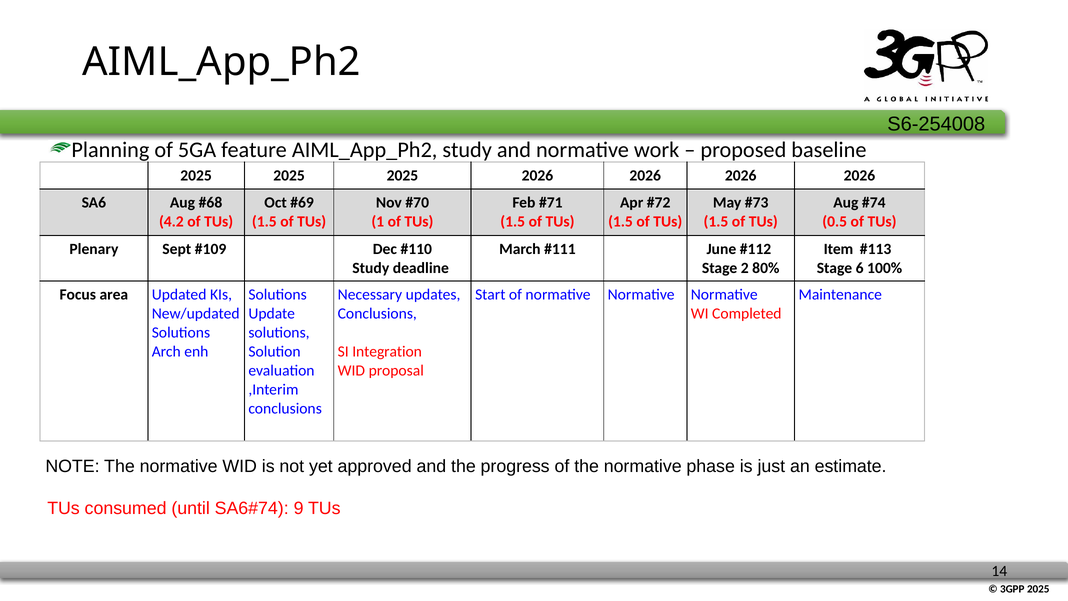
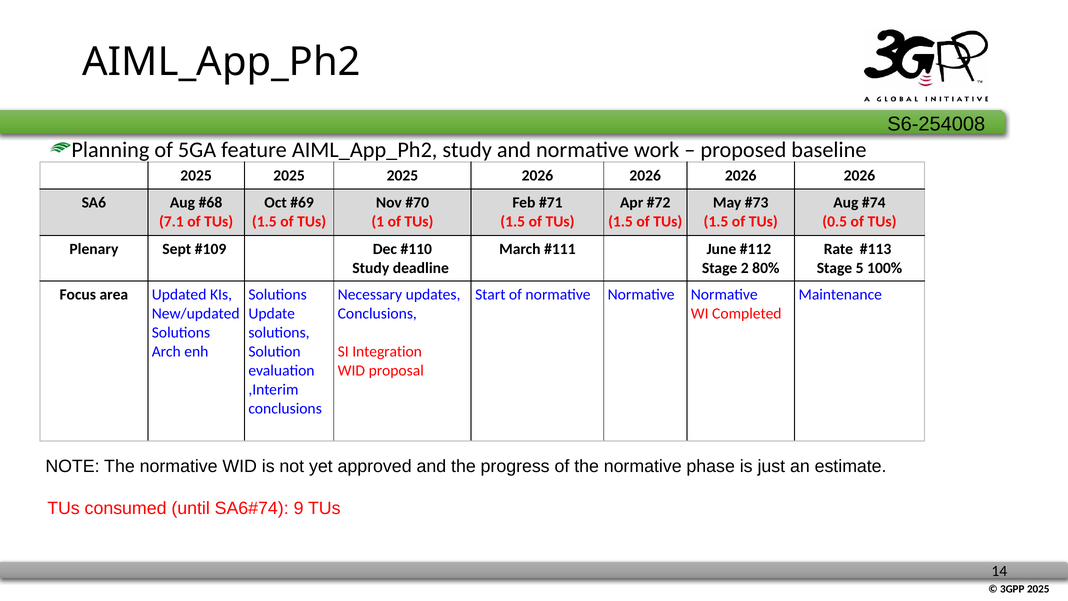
4.2: 4.2 -> 7.1 (171, 222)
Item: Item -> Rate (838, 249)
6: 6 -> 5 (860, 268)
